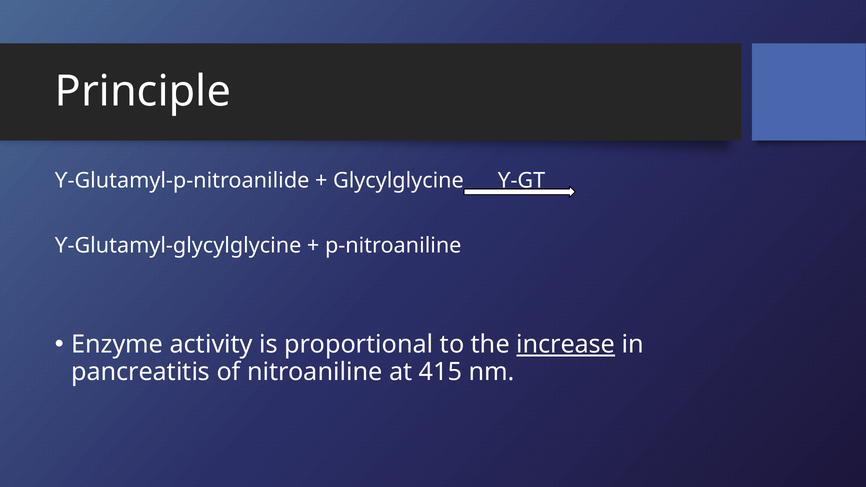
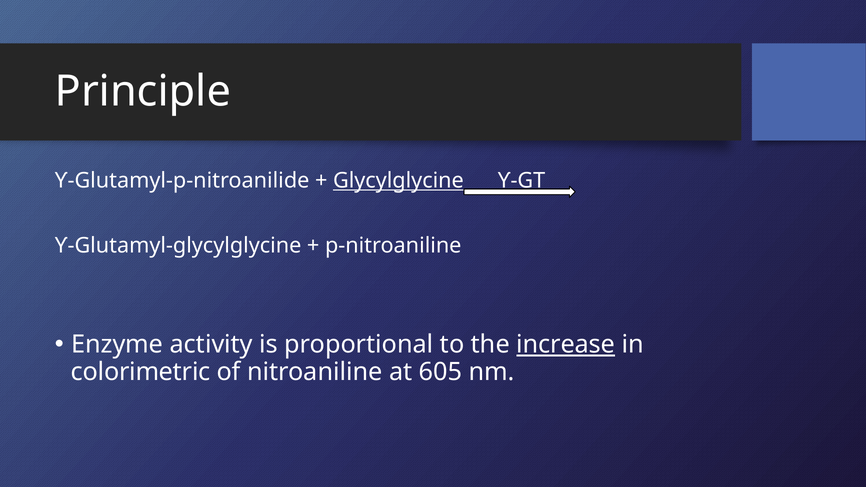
Glycylglycine underline: none -> present (398, 181)
pancreatitis: pancreatitis -> colorimetric (141, 372)
415: 415 -> 605 (440, 372)
